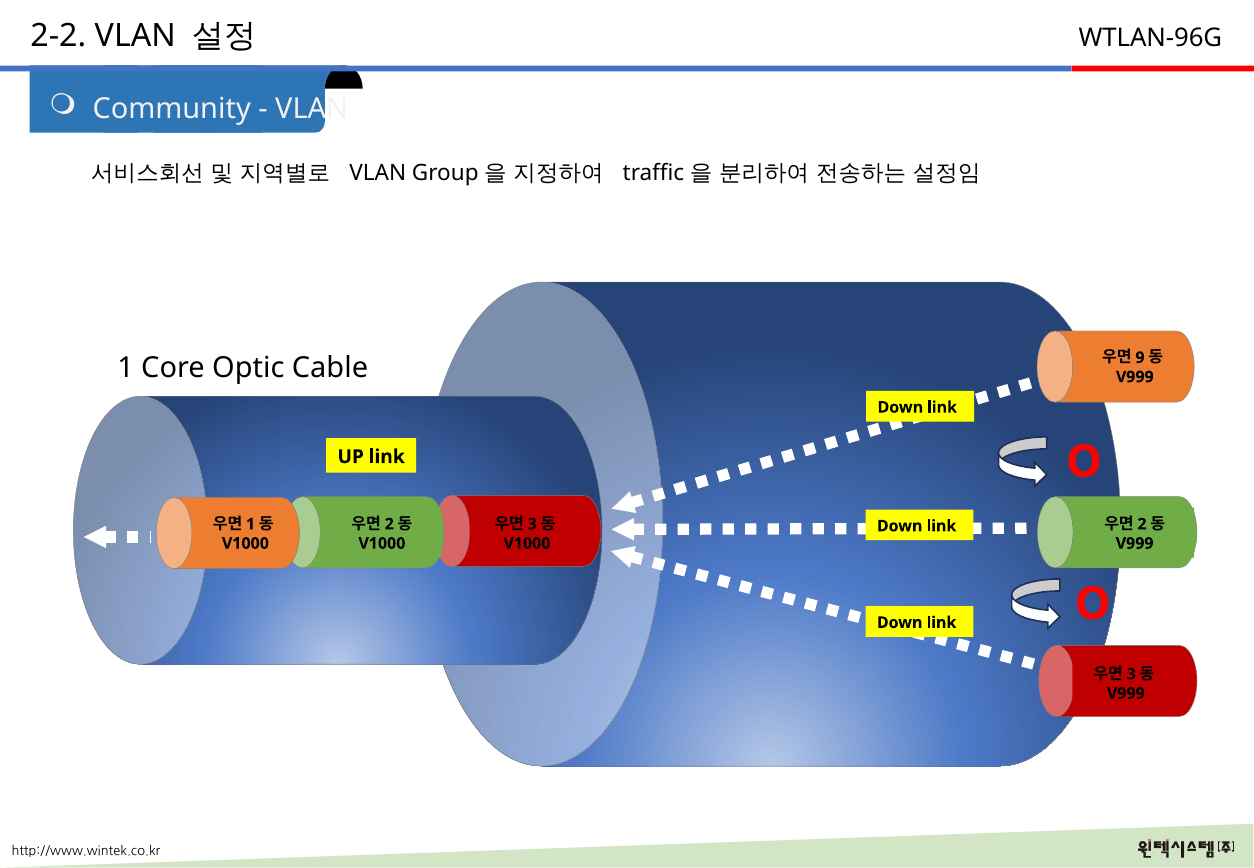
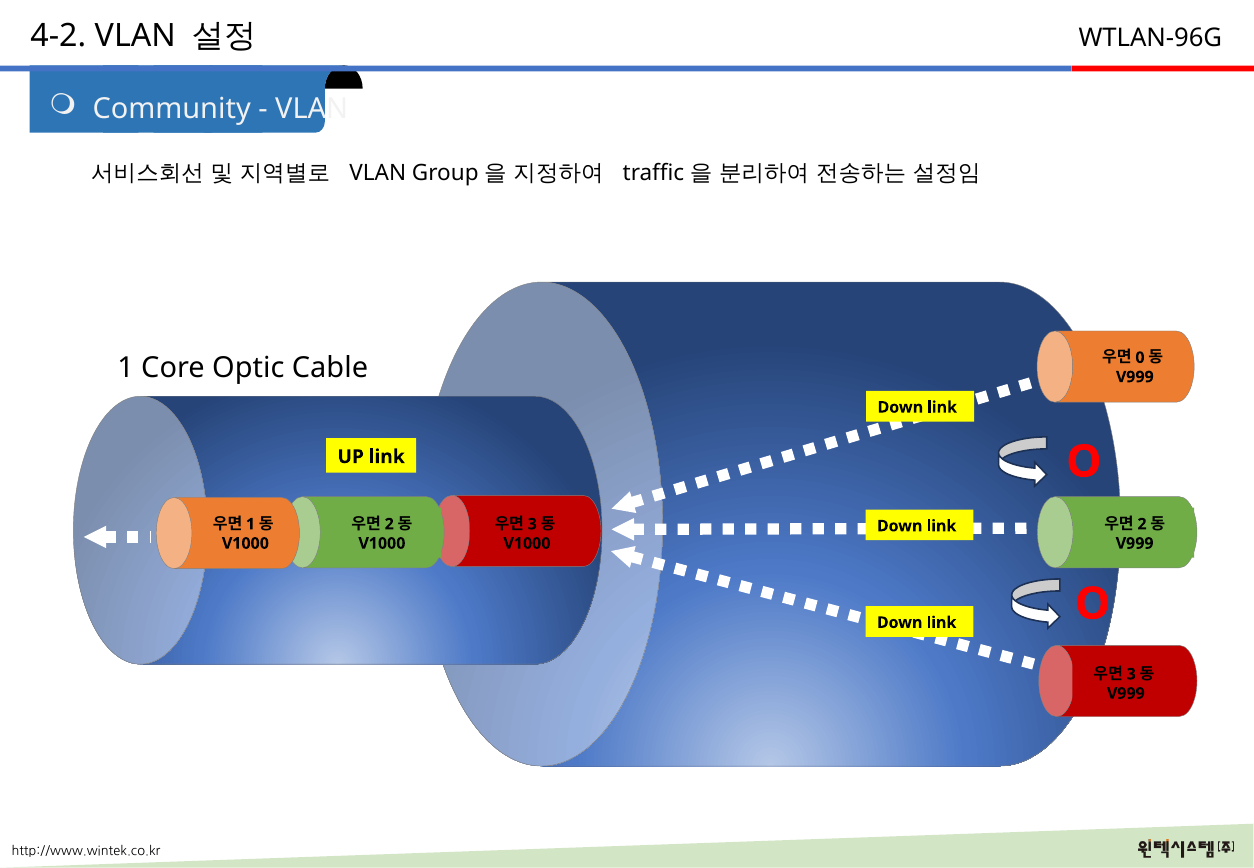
2-2: 2-2 -> 4-2 (58, 36)
9: 9 -> 0 (1140, 358)
